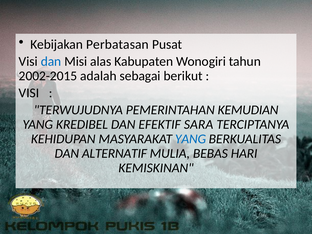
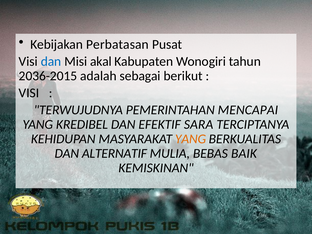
alas: alas -> akal (101, 61)
2002-2015: 2002-2015 -> 2036-2015 (48, 76)
KEMUDIAN: KEMUDIAN -> MENCAPAI (248, 110)
YANG colour: blue -> orange (191, 139)
HARI: HARI -> BAIK (244, 153)
